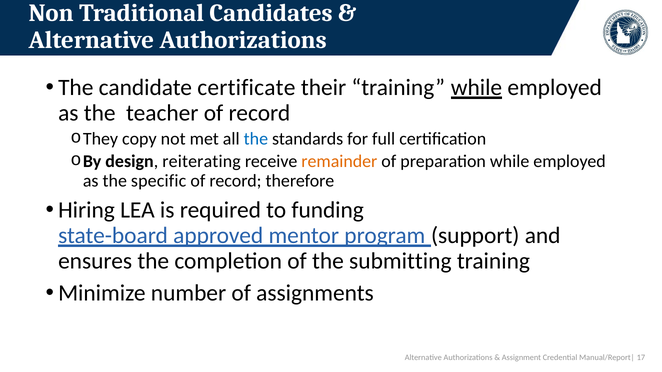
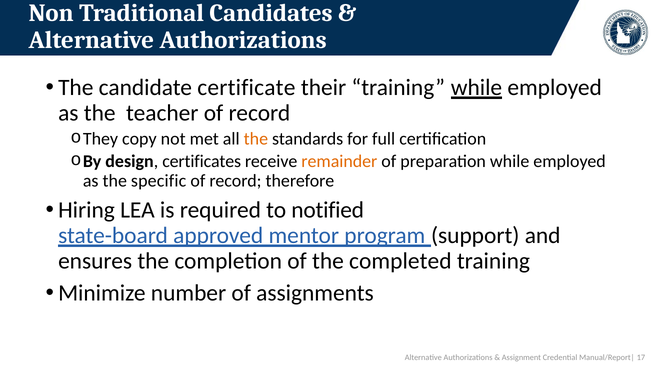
the colour: blue -> orange (256, 139)
reiterating: reiterating -> certificates (202, 162)
funding: funding -> notified (328, 210)
submitting: submitting -> completed (400, 261)
